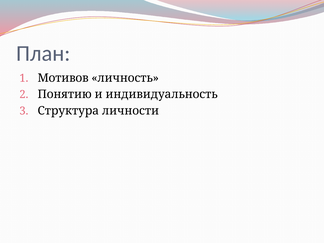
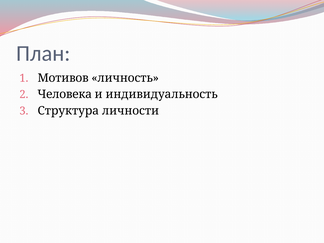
Понятию: Понятию -> Человека (65, 94)
